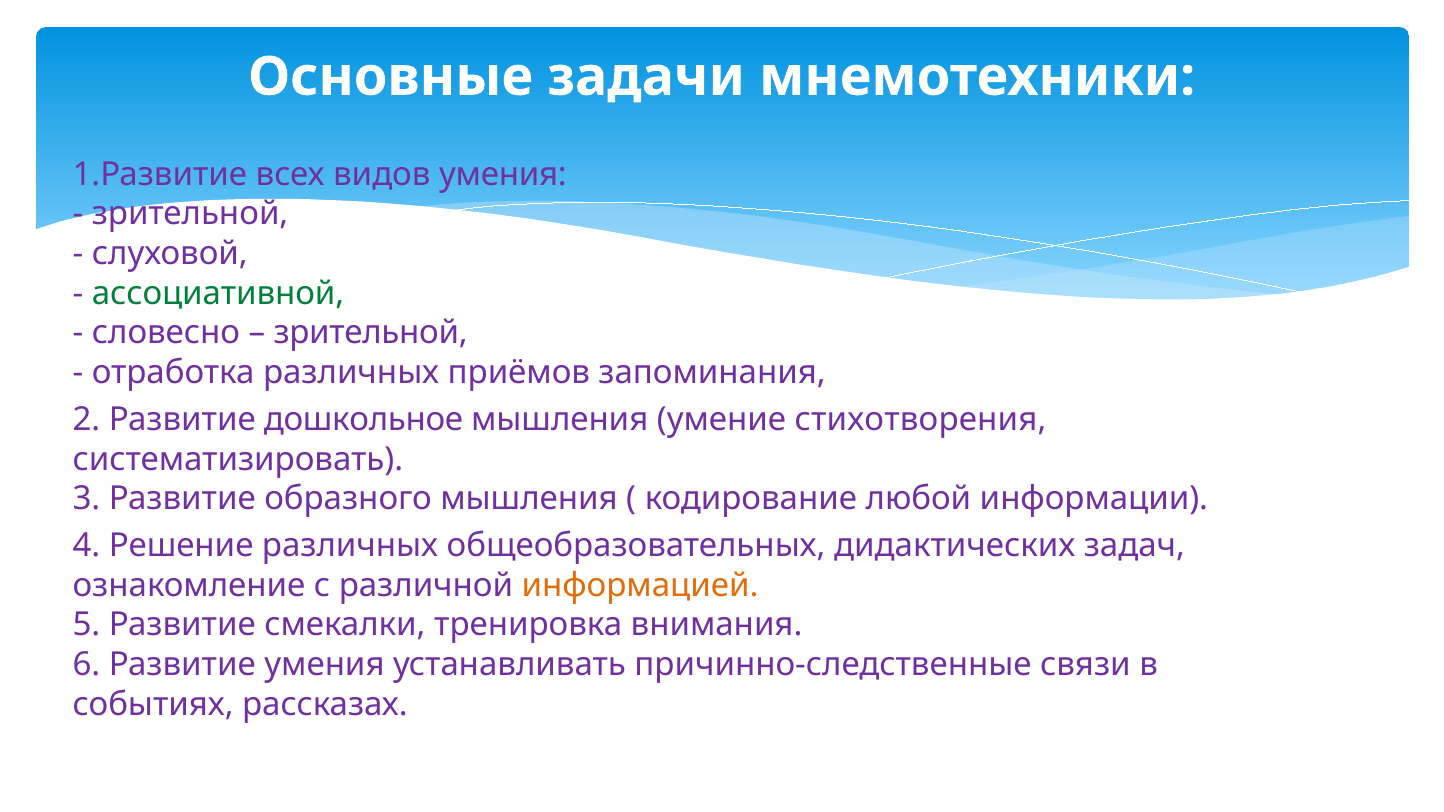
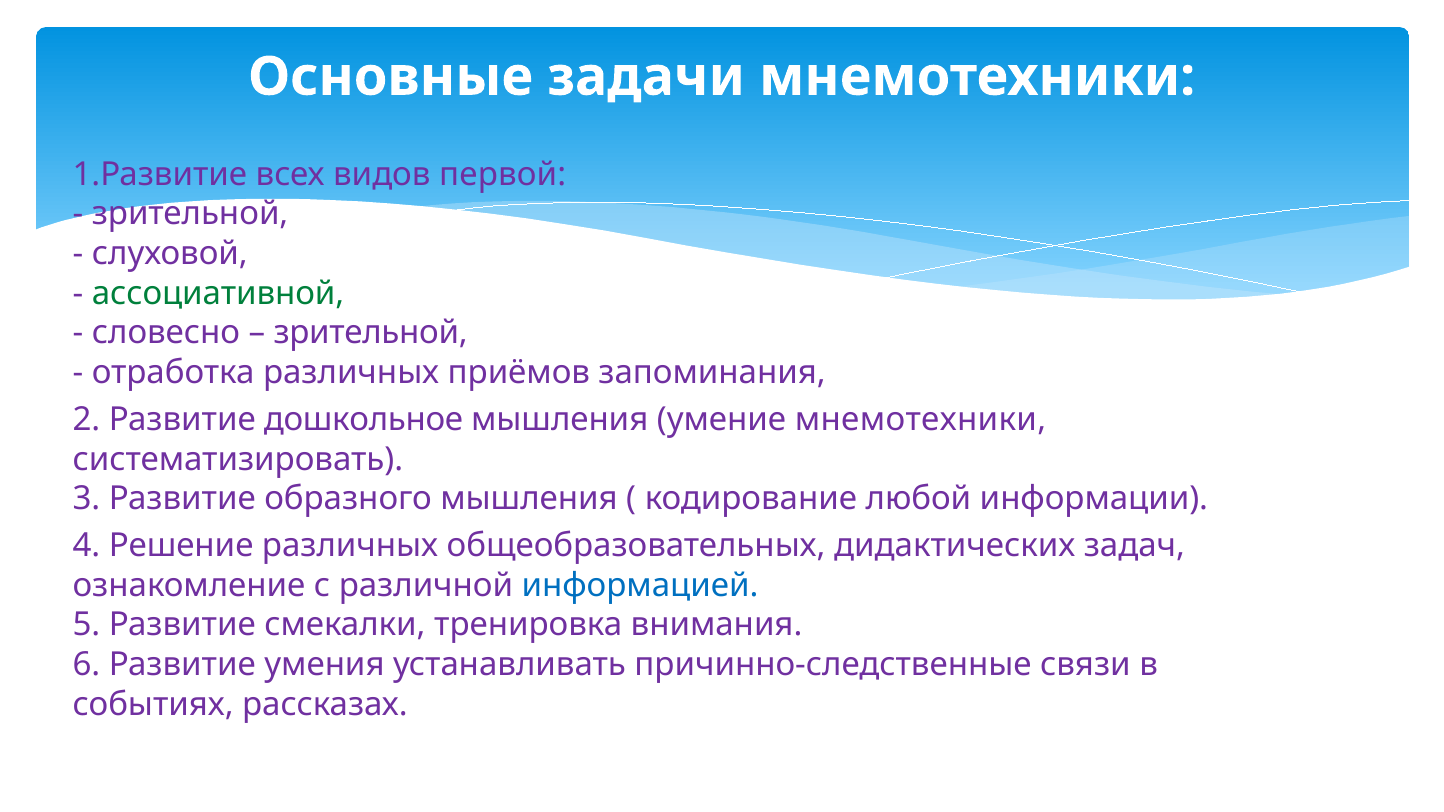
видов умения: умения -> первой (503, 174)
умение стихотворения: стихотворения -> мнемотехники (921, 420)
информацией colour: orange -> blue (640, 586)
